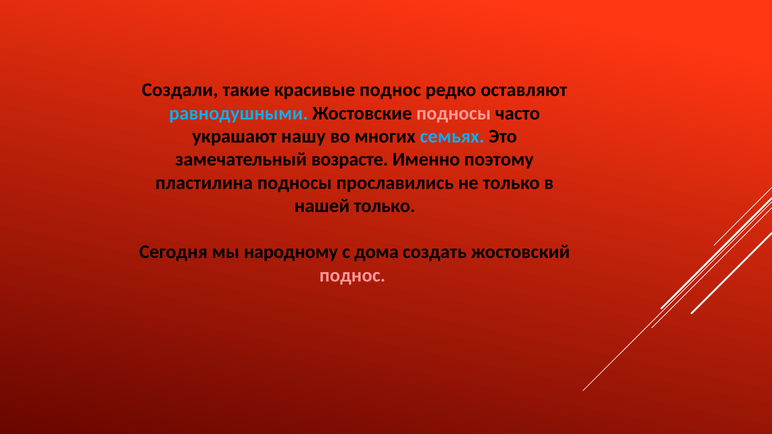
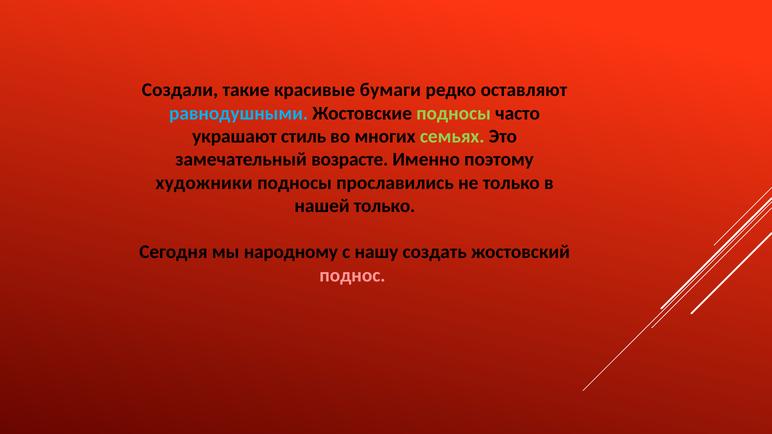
красивые поднос: поднос -> бумаги (390, 90)
подносы colour: pink -> light green (454, 113)
нашу: нашу -> стиль (304, 136)
семьях colour: light blue -> light green (452, 136)
пластилина: пластилина -> художники (204, 183)
дома: дома -> нашу (376, 252)
